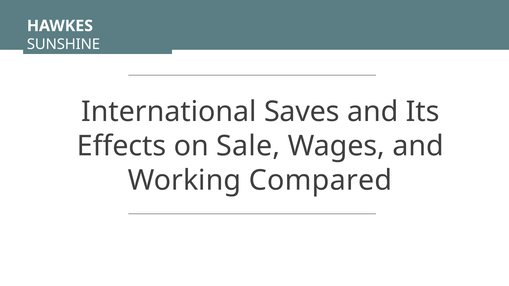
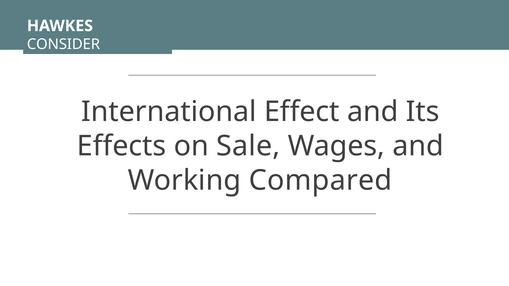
SUNSHINE: SUNSHINE -> CONSIDER (63, 44)
Saves: Saves -> Effect (302, 112)
